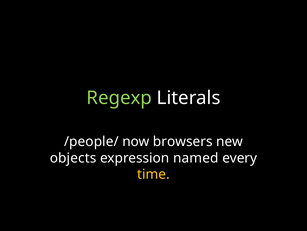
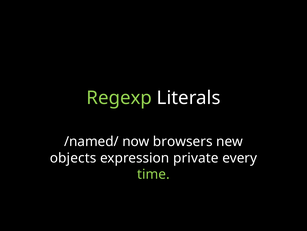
/people/: /people/ -> /named/ (91, 141)
named: named -> private (196, 158)
time colour: yellow -> light green (153, 174)
